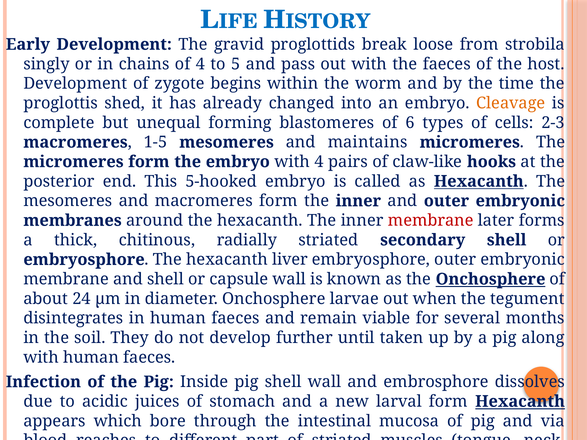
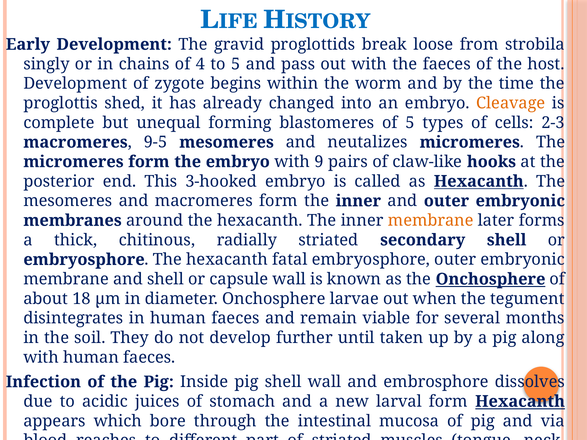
of 6: 6 -> 5 (410, 123)
1-5: 1-5 -> 9-5 (156, 142)
maintains: maintains -> neutalizes (368, 142)
with 4: 4 -> 9 (319, 162)
5-hooked: 5-hooked -> 3-hooked (221, 181)
membrane colour: red -> orange (431, 221)
liver: liver -> fatal (290, 260)
24: 24 -> 18 (82, 299)
